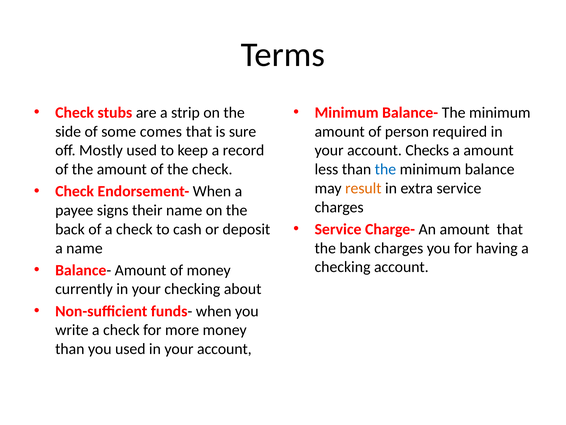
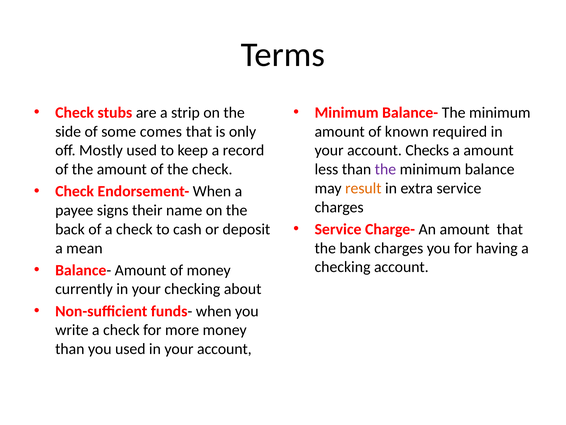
sure: sure -> only (243, 131)
person: person -> known (407, 131)
the colour: blue -> purple (385, 169)
a name: name -> mean (84, 248)
